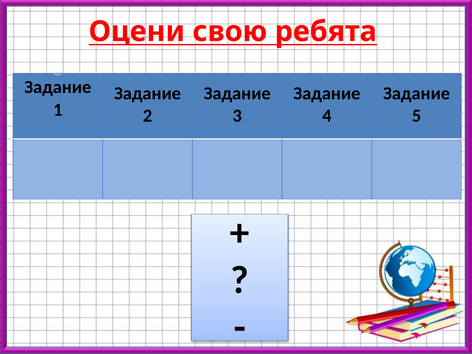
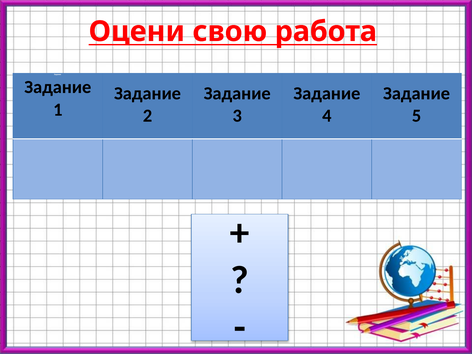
ребята: ребята -> работа (326, 32)
